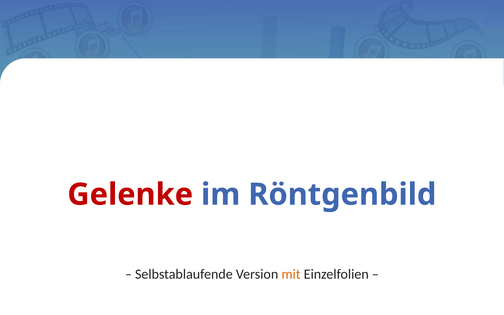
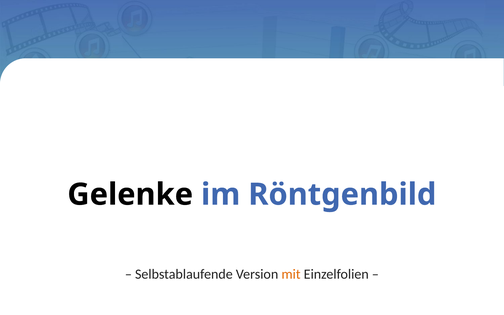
Gelenke colour: red -> black (130, 195)
